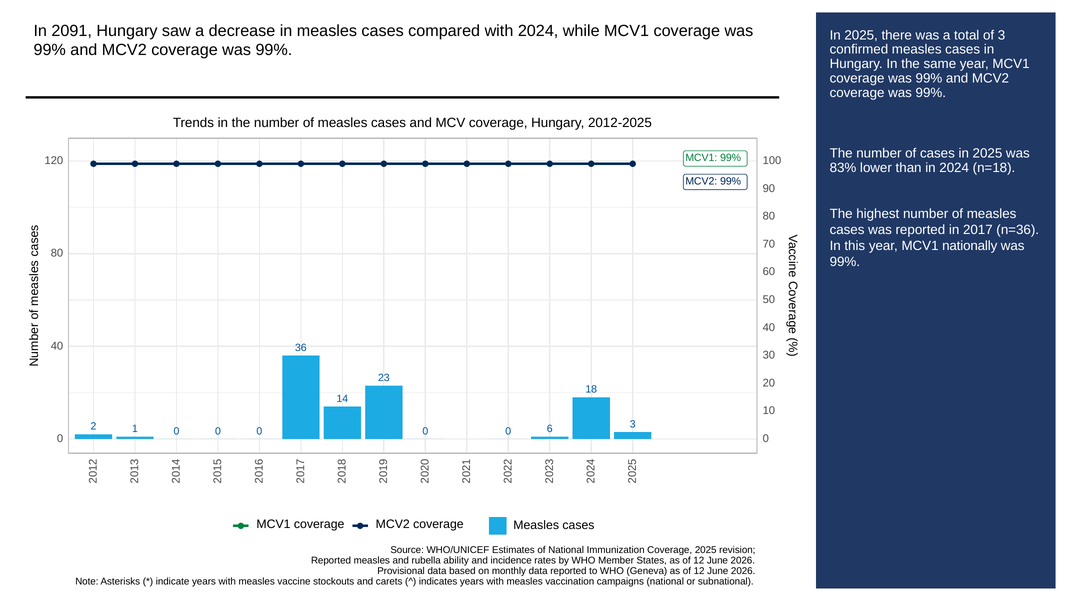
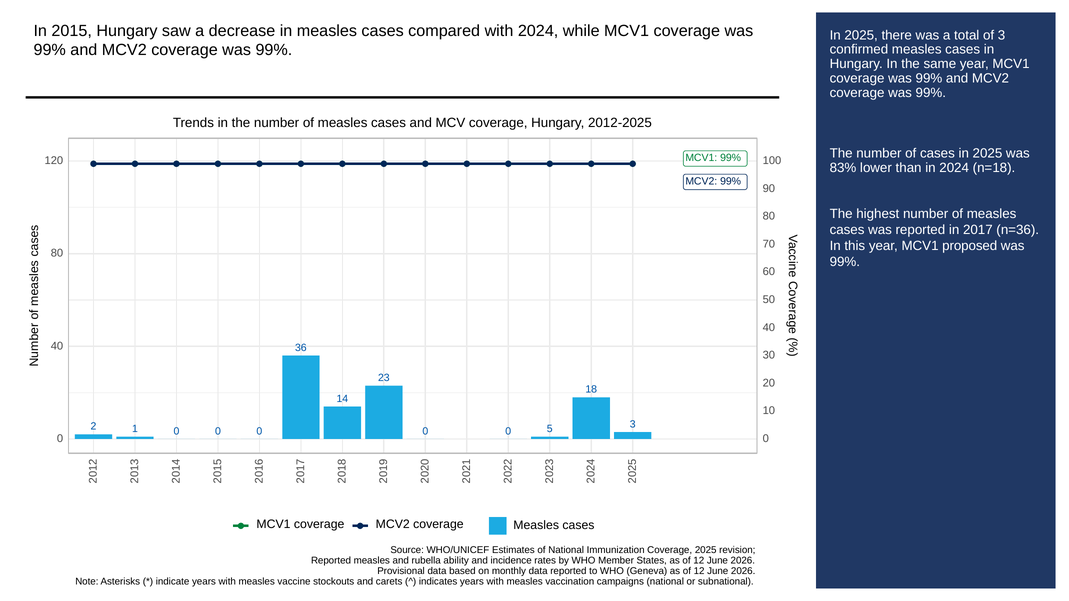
2091: 2091 -> 2015 (72, 31)
nationally: nationally -> proposed (970, 246)
0 6: 6 -> 5 (550, 429)
